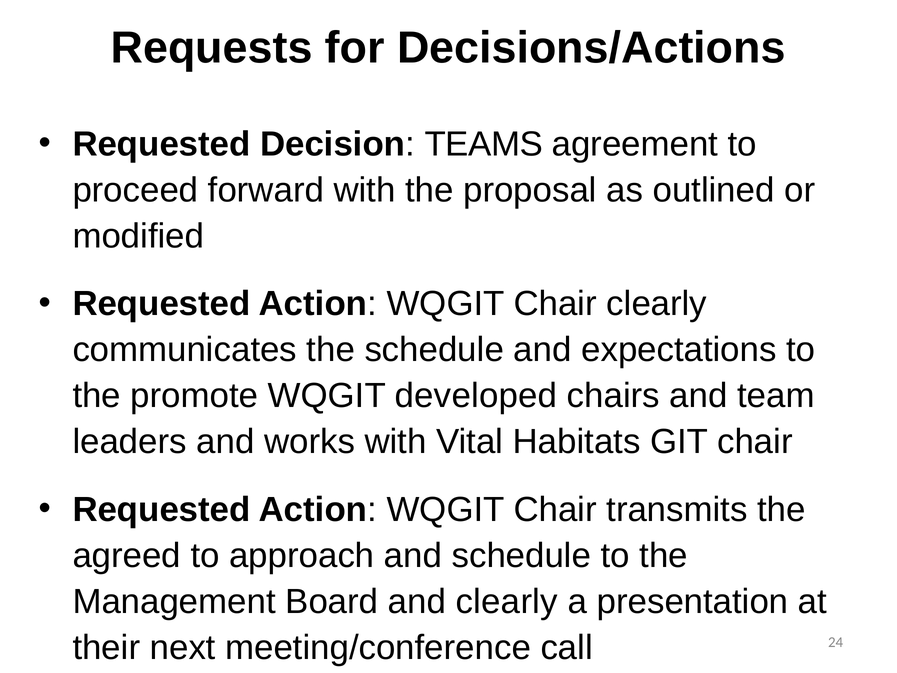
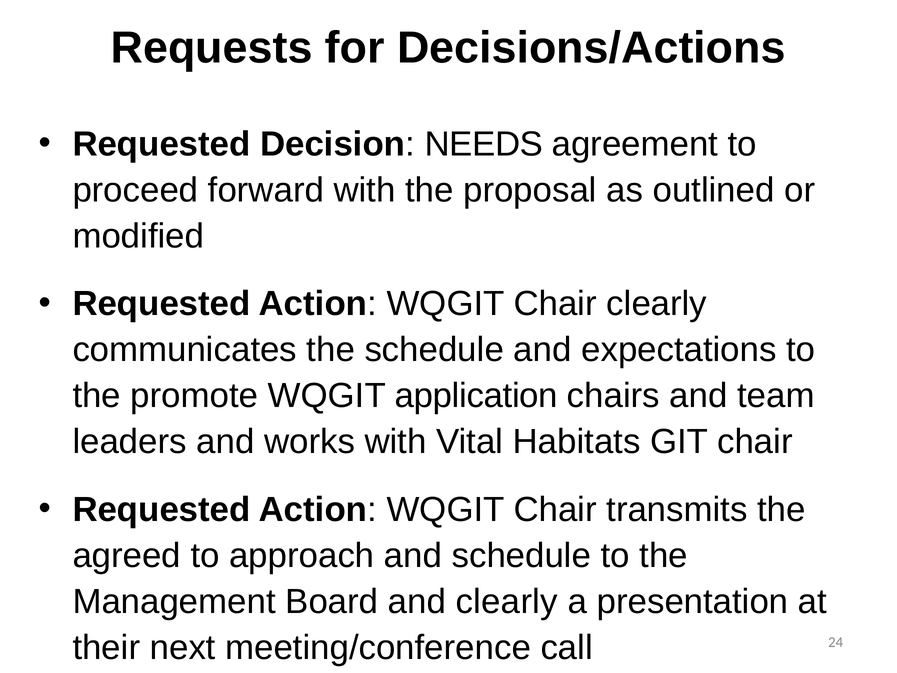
TEAMS: TEAMS -> NEEDS (484, 144)
developed: developed -> application (476, 396)
